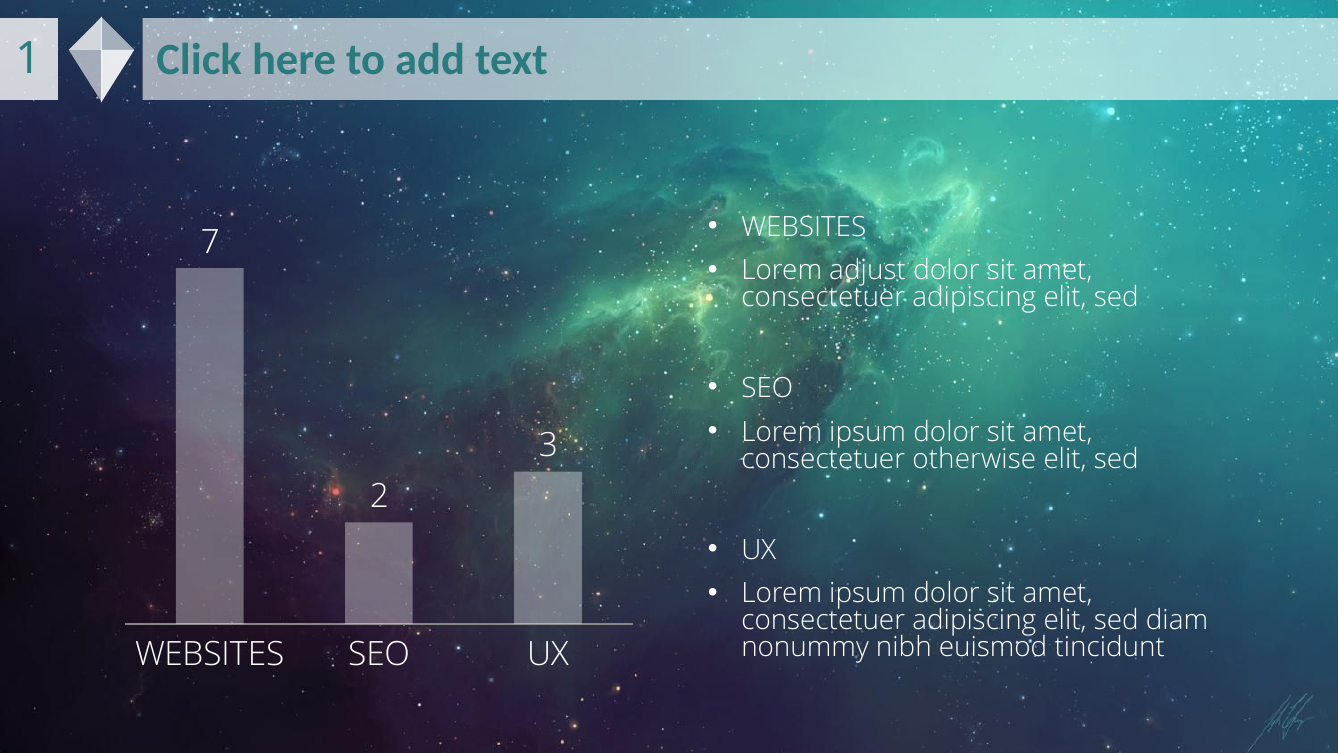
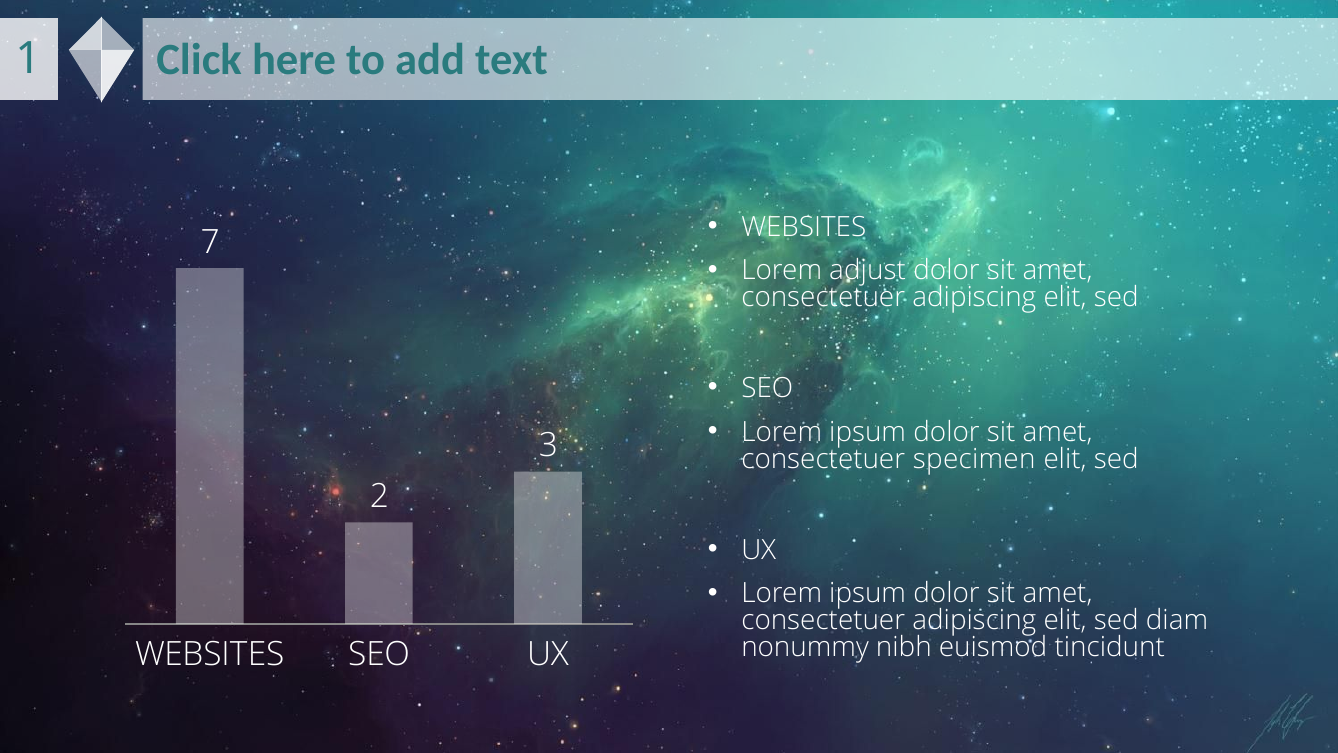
otherwise: otherwise -> specimen (974, 459)
